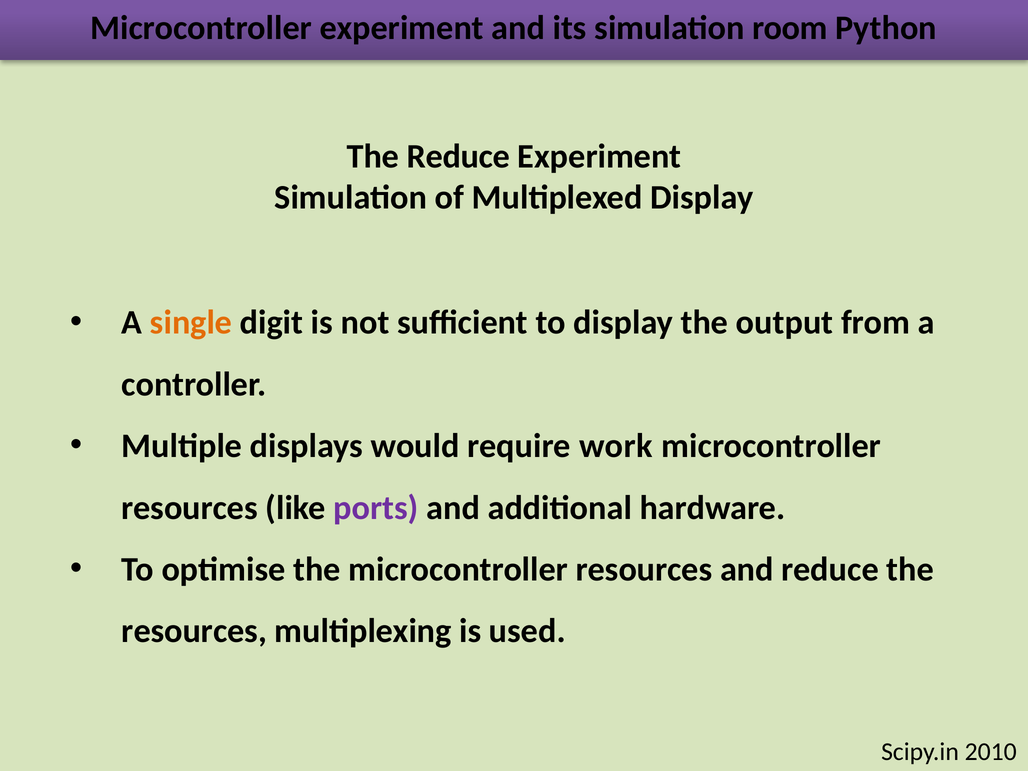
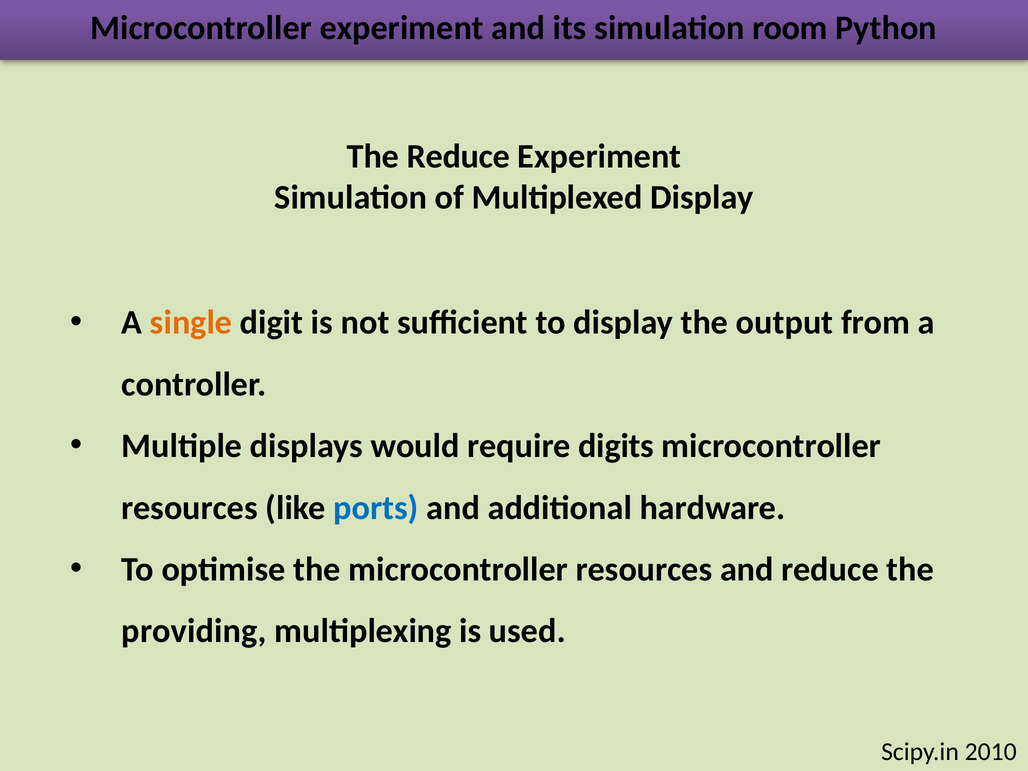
work: work -> digits (616, 446)
ports colour: purple -> blue (376, 508)
resources: resources -> providing (194, 631)
